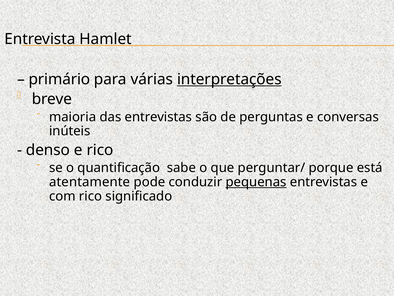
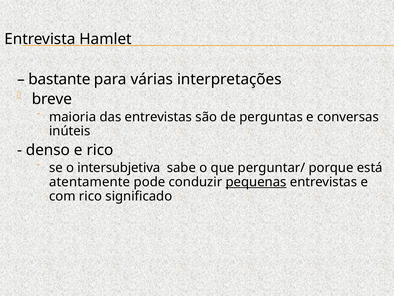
primário: primário -> bastante (59, 79)
interpretações underline: present -> none (229, 79)
quantificação: quantificação -> intersubjetiva (119, 168)
